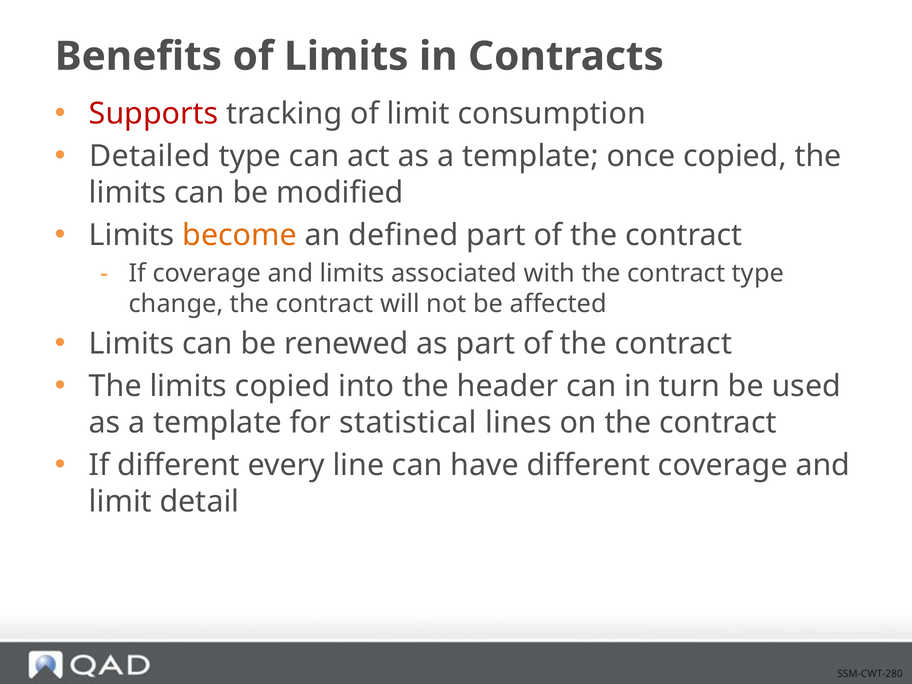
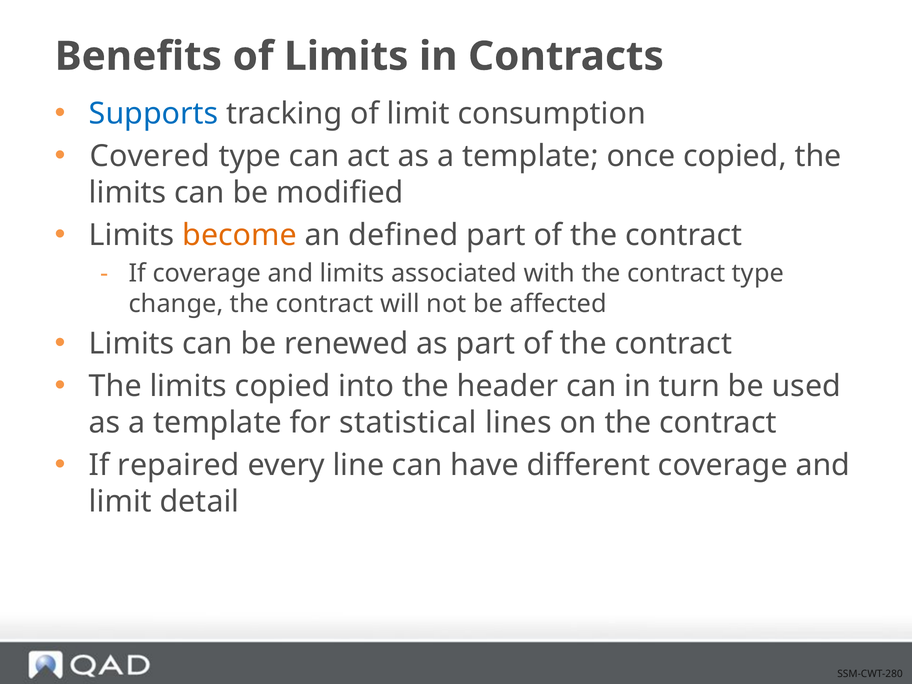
Supports colour: red -> blue (154, 114)
Detailed: Detailed -> Covered (150, 156)
If different: different -> repaired (179, 465)
